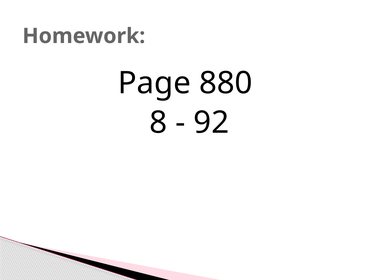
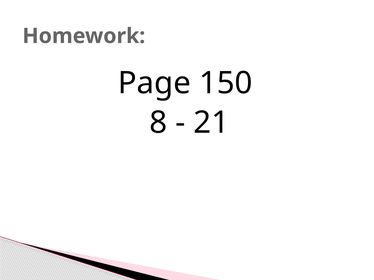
880: 880 -> 150 (226, 83)
92: 92 -> 21 (211, 123)
